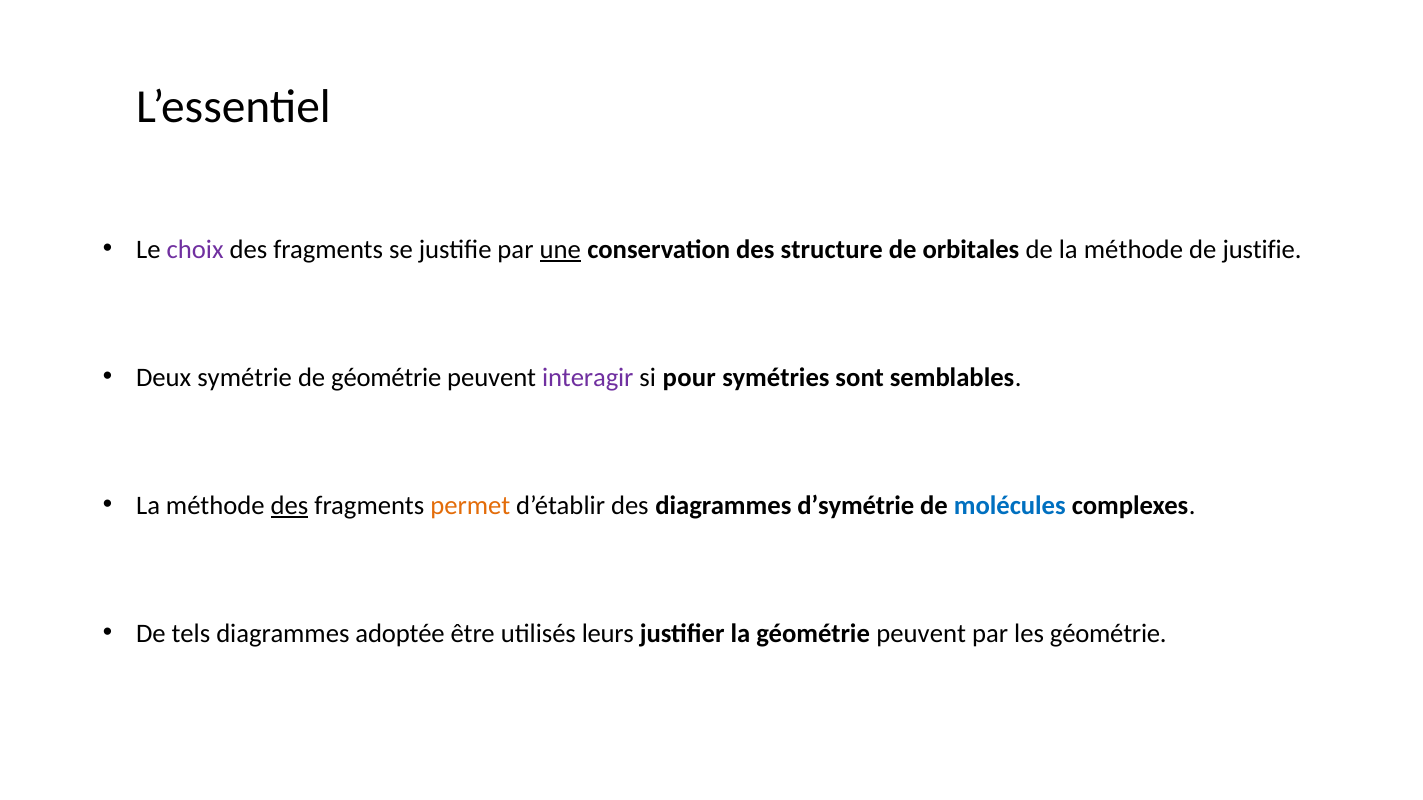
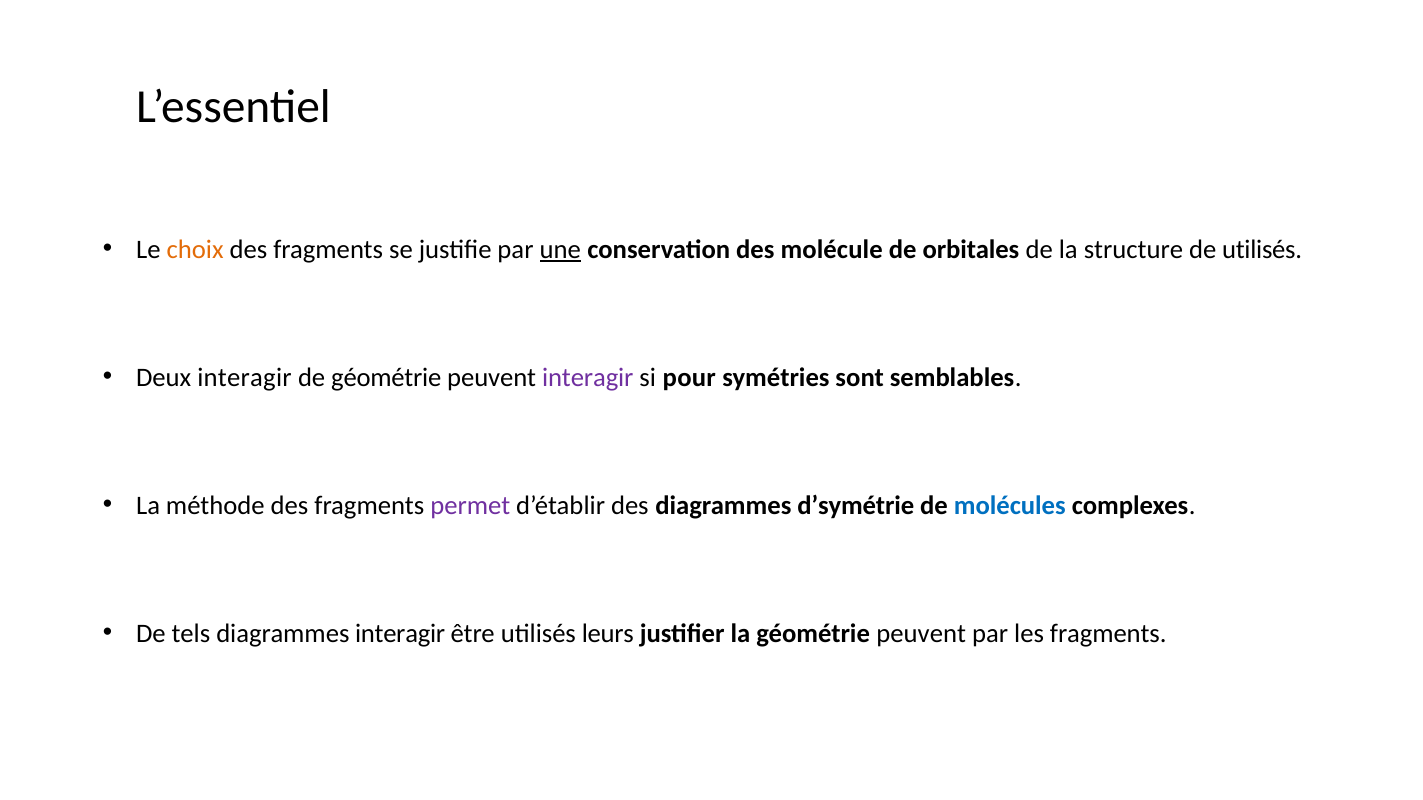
choix colour: purple -> orange (195, 250)
structure: structure -> molécule (832, 250)
de la méthode: méthode -> structure (1133, 250)
de justifie: justifie -> utilisés (1262, 250)
Deux symétrie: symétrie -> interagir (244, 378)
des underline: present -> none (290, 506)
permet colour: orange -> purple (470, 506)
diagrammes adoptée: adoptée -> interagir (400, 634)
les géométrie: géométrie -> fragments (1108, 634)
